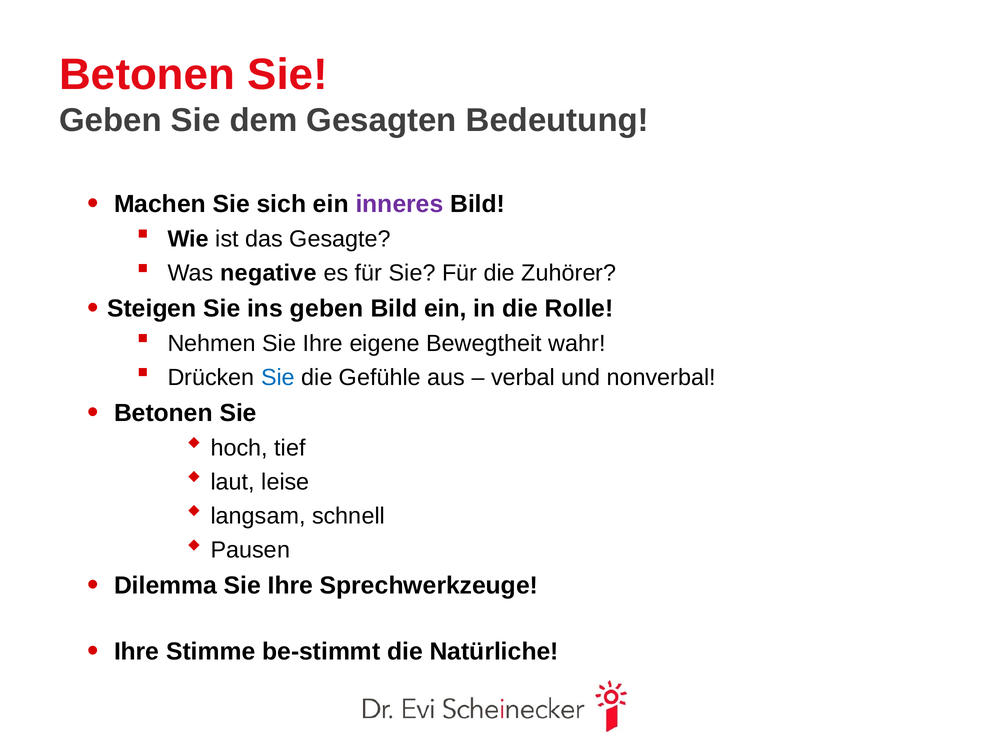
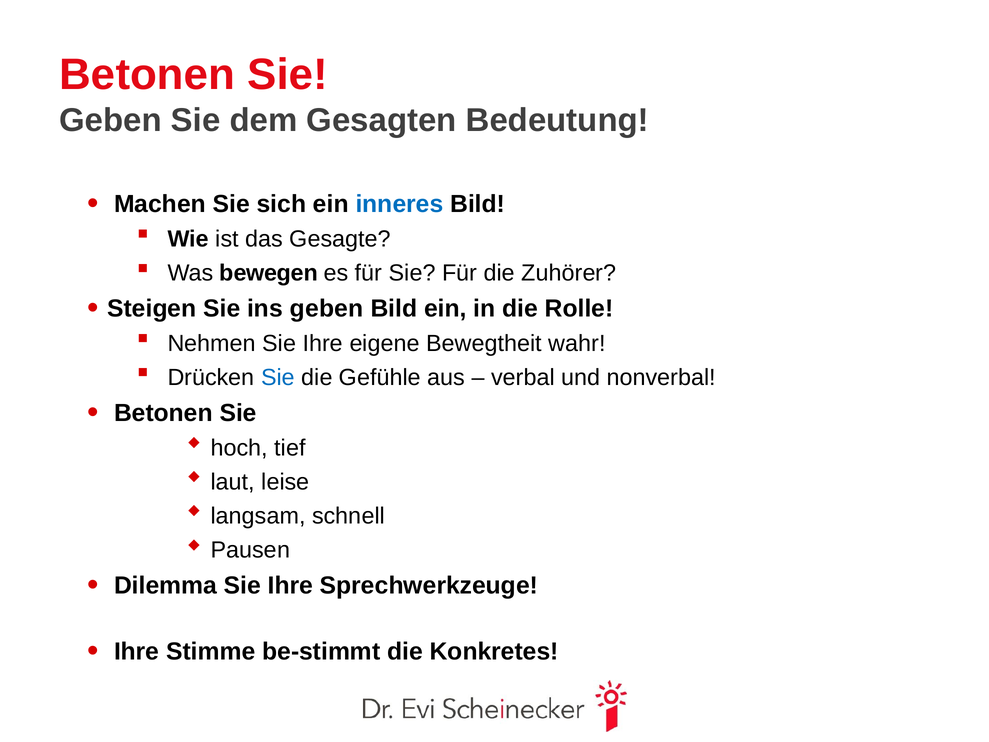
inneres colour: purple -> blue (399, 204)
negative: negative -> bewegen (269, 273)
Natürliche: Natürliche -> Konkretes (494, 651)
